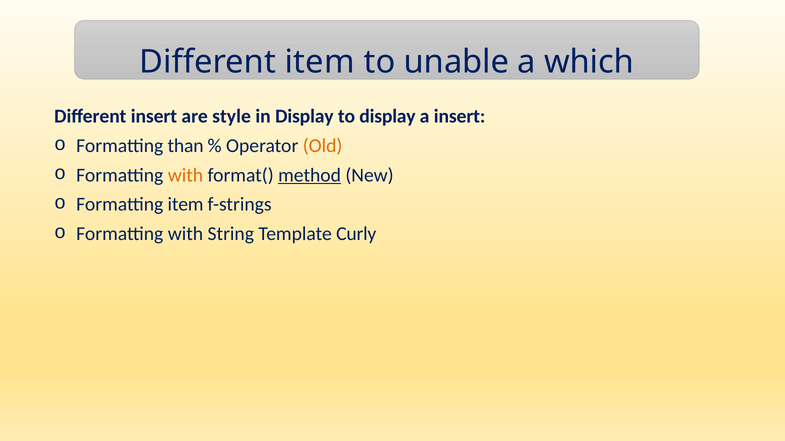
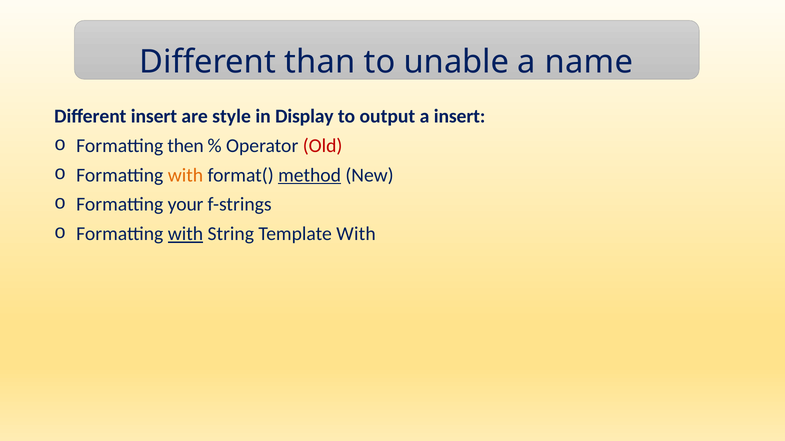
Different item: item -> than (320, 62)
which: which -> name (589, 62)
to display: display -> output (387, 117)
than: than -> then (186, 146)
Old colour: orange -> red (323, 146)
Formatting item: item -> your (186, 205)
with underline: none -> present (185, 234)
Template Curly: Curly -> With (356, 234)
